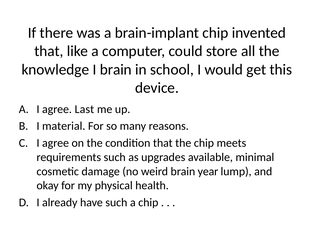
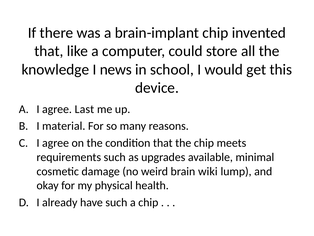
I brain: brain -> news (116, 69)
year: year -> wiki (208, 171)
